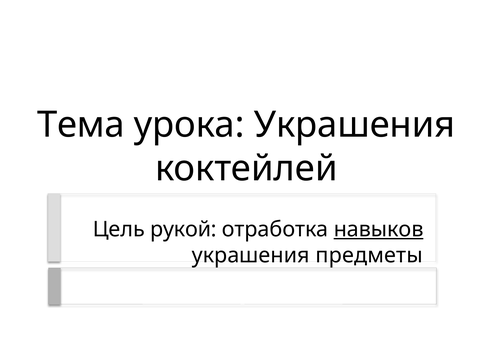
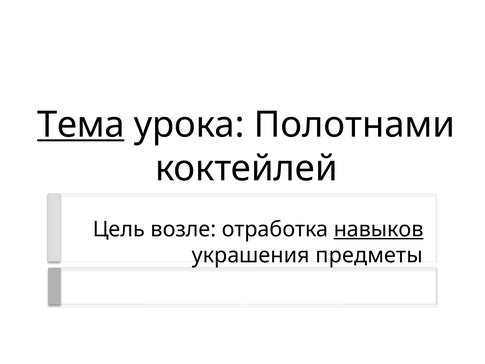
Тема underline: none -> present (81, 125)
урока Украшения: Украшения -> Полотнами (354, 125)
рукой: рукой -> возле (183, 229)
